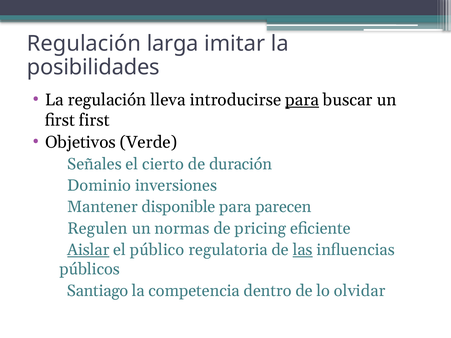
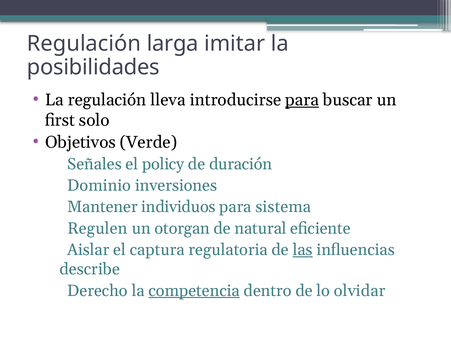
first first: first -> solo (94, 120)
cierto: cierto -> policy (163, 164)
disponible: disponible -> individuos (178, 207)
parecen: parecen -> sistema (283, 207)
normas: normas -> otorgan (182, 229)
pricing: pricing -> natural (261, 229)
Aislar underline: present -> none (88, 250)
público: público -> captura (157, 250)
públicos: públicos -> describe (90, 269)
Santiago: Santiago -> Derecho (97, 291)
competencia underline: none -> present (194, 291)
